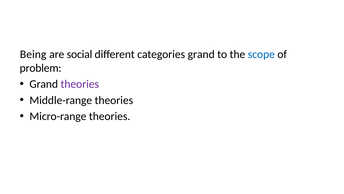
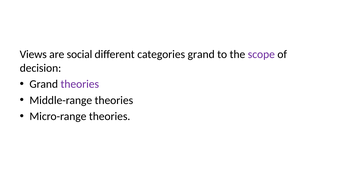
Being: Being -> Views (33, 54)
scope colour: blue -> purple (261, 54)
problem: problem -> decision (41, 68)
